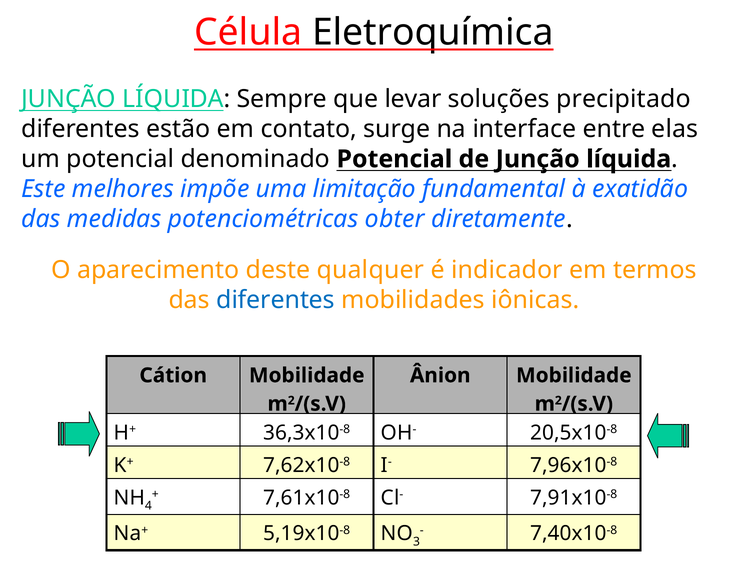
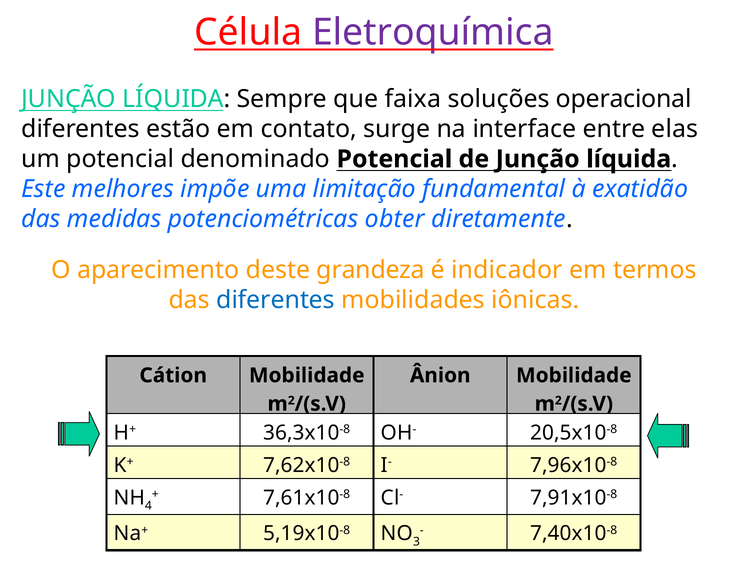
Eletroquímica colour: black -> purple (433, 33)
levar: levar -> faixa (413, 99)
precipitado: precipitado -> operacional (624, 99)
qualquer: qualquer -> grandeza (371, 270)
